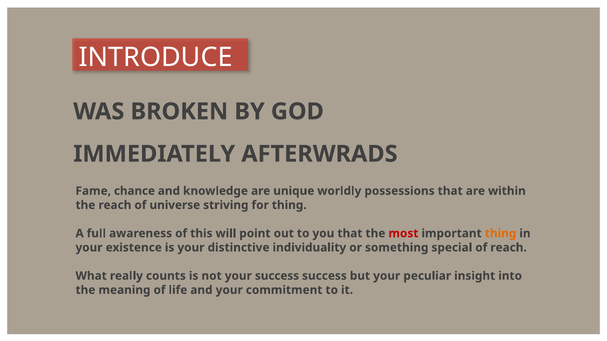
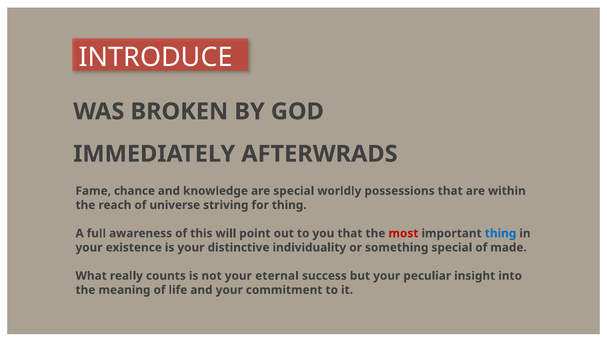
are unique: unique -> special (294, 191)
thing colour: orange -> blue (501, 234)
of reach: reach -> made (508, 248)
your success: success -> eternal (277, 276)
